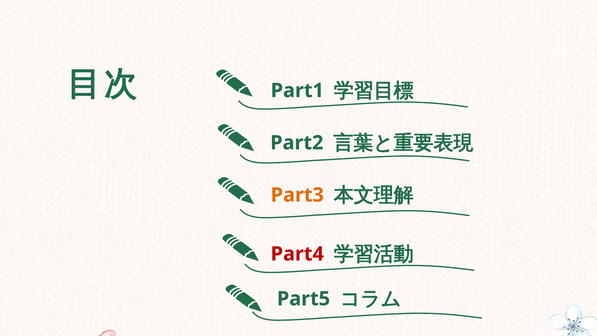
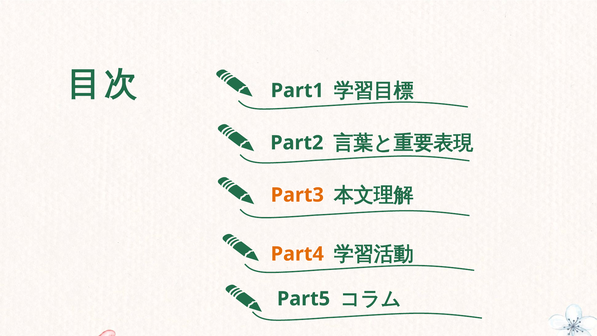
Part4 colour: red -> orange (297, 254)
